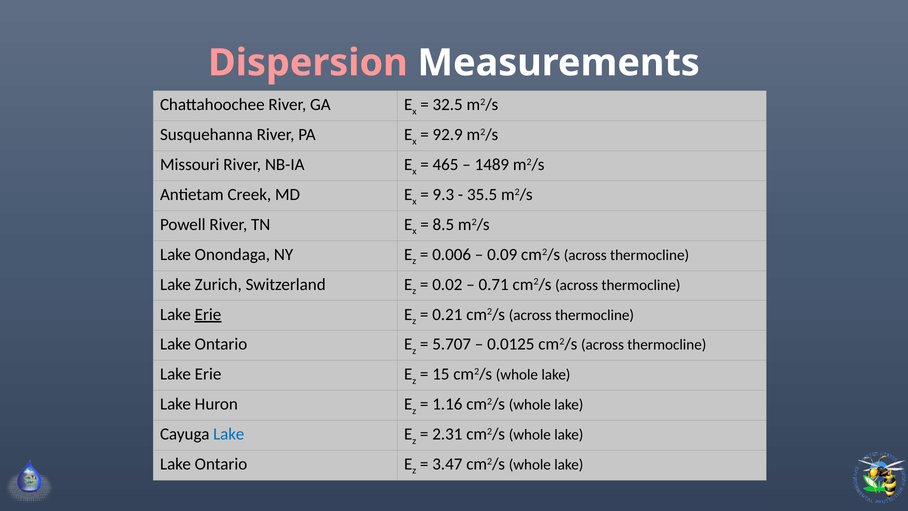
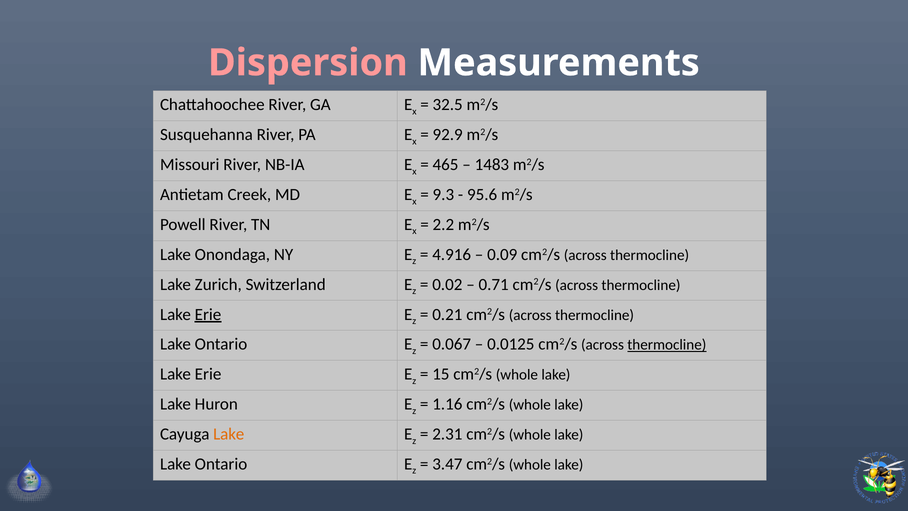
1489: 1489 -> 1483 (492, 165)
35.5: 35.5 -> 95.6 (482, 195)
8.5: 8.5 -> 2.2 (443, 224)
0.006: 0.006 -> 4.916 (452, 254)
5.707: 5.707 -> 0.067 (452, 344)
thermocline underline: none -> present (667, 345)
Lake colour: blue -> orange (229, 434)
